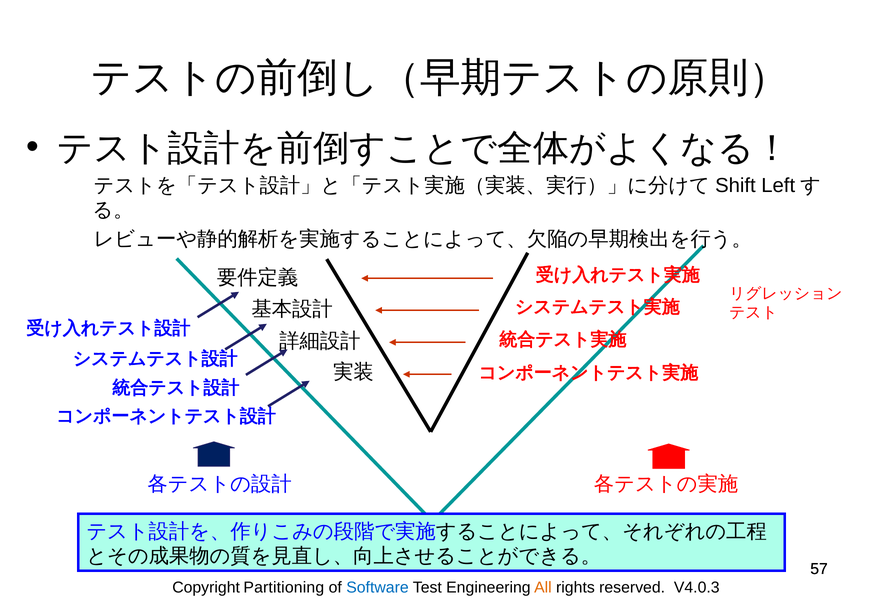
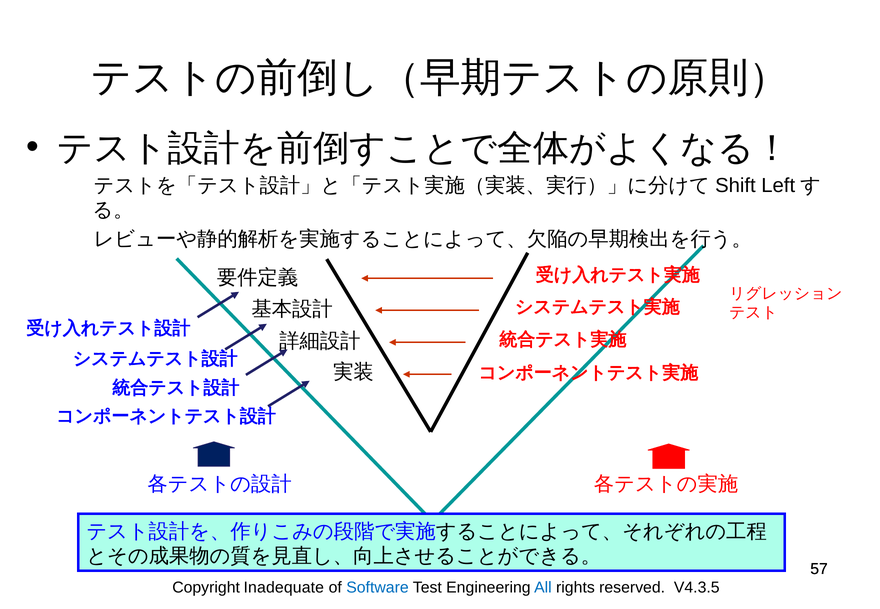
Partitioning: Partitioning -> Inadequate (284, 588)
All colour: orange -> blue (543, 588)
V4.0.3: V4.0.3 -> V4.3.5 (697, 588)
